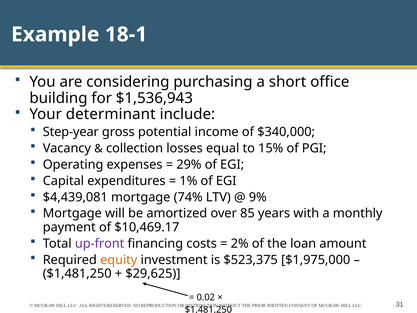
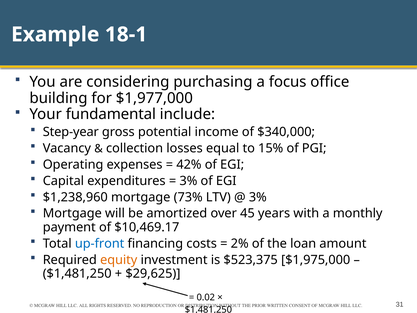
short: short -> focus (288, 82)
$1,536,943: $1,536,943 -> $1,977,000 (154, 98)
determinant: determinant -> fundamental (111, 114)
29%: 29% -> 42% (189, 164)
1%: 1% -> 3% (188, 181)
$4,439,081: $4,439,081 -> $1,238,960 (75, 197)
74%: 74% -> 73% (188, 197)
9%: 9% -> 3% (258, 197)
85: 85 -> 45 (247, 213)
up-front colour: purple -> blue (100, 243)
